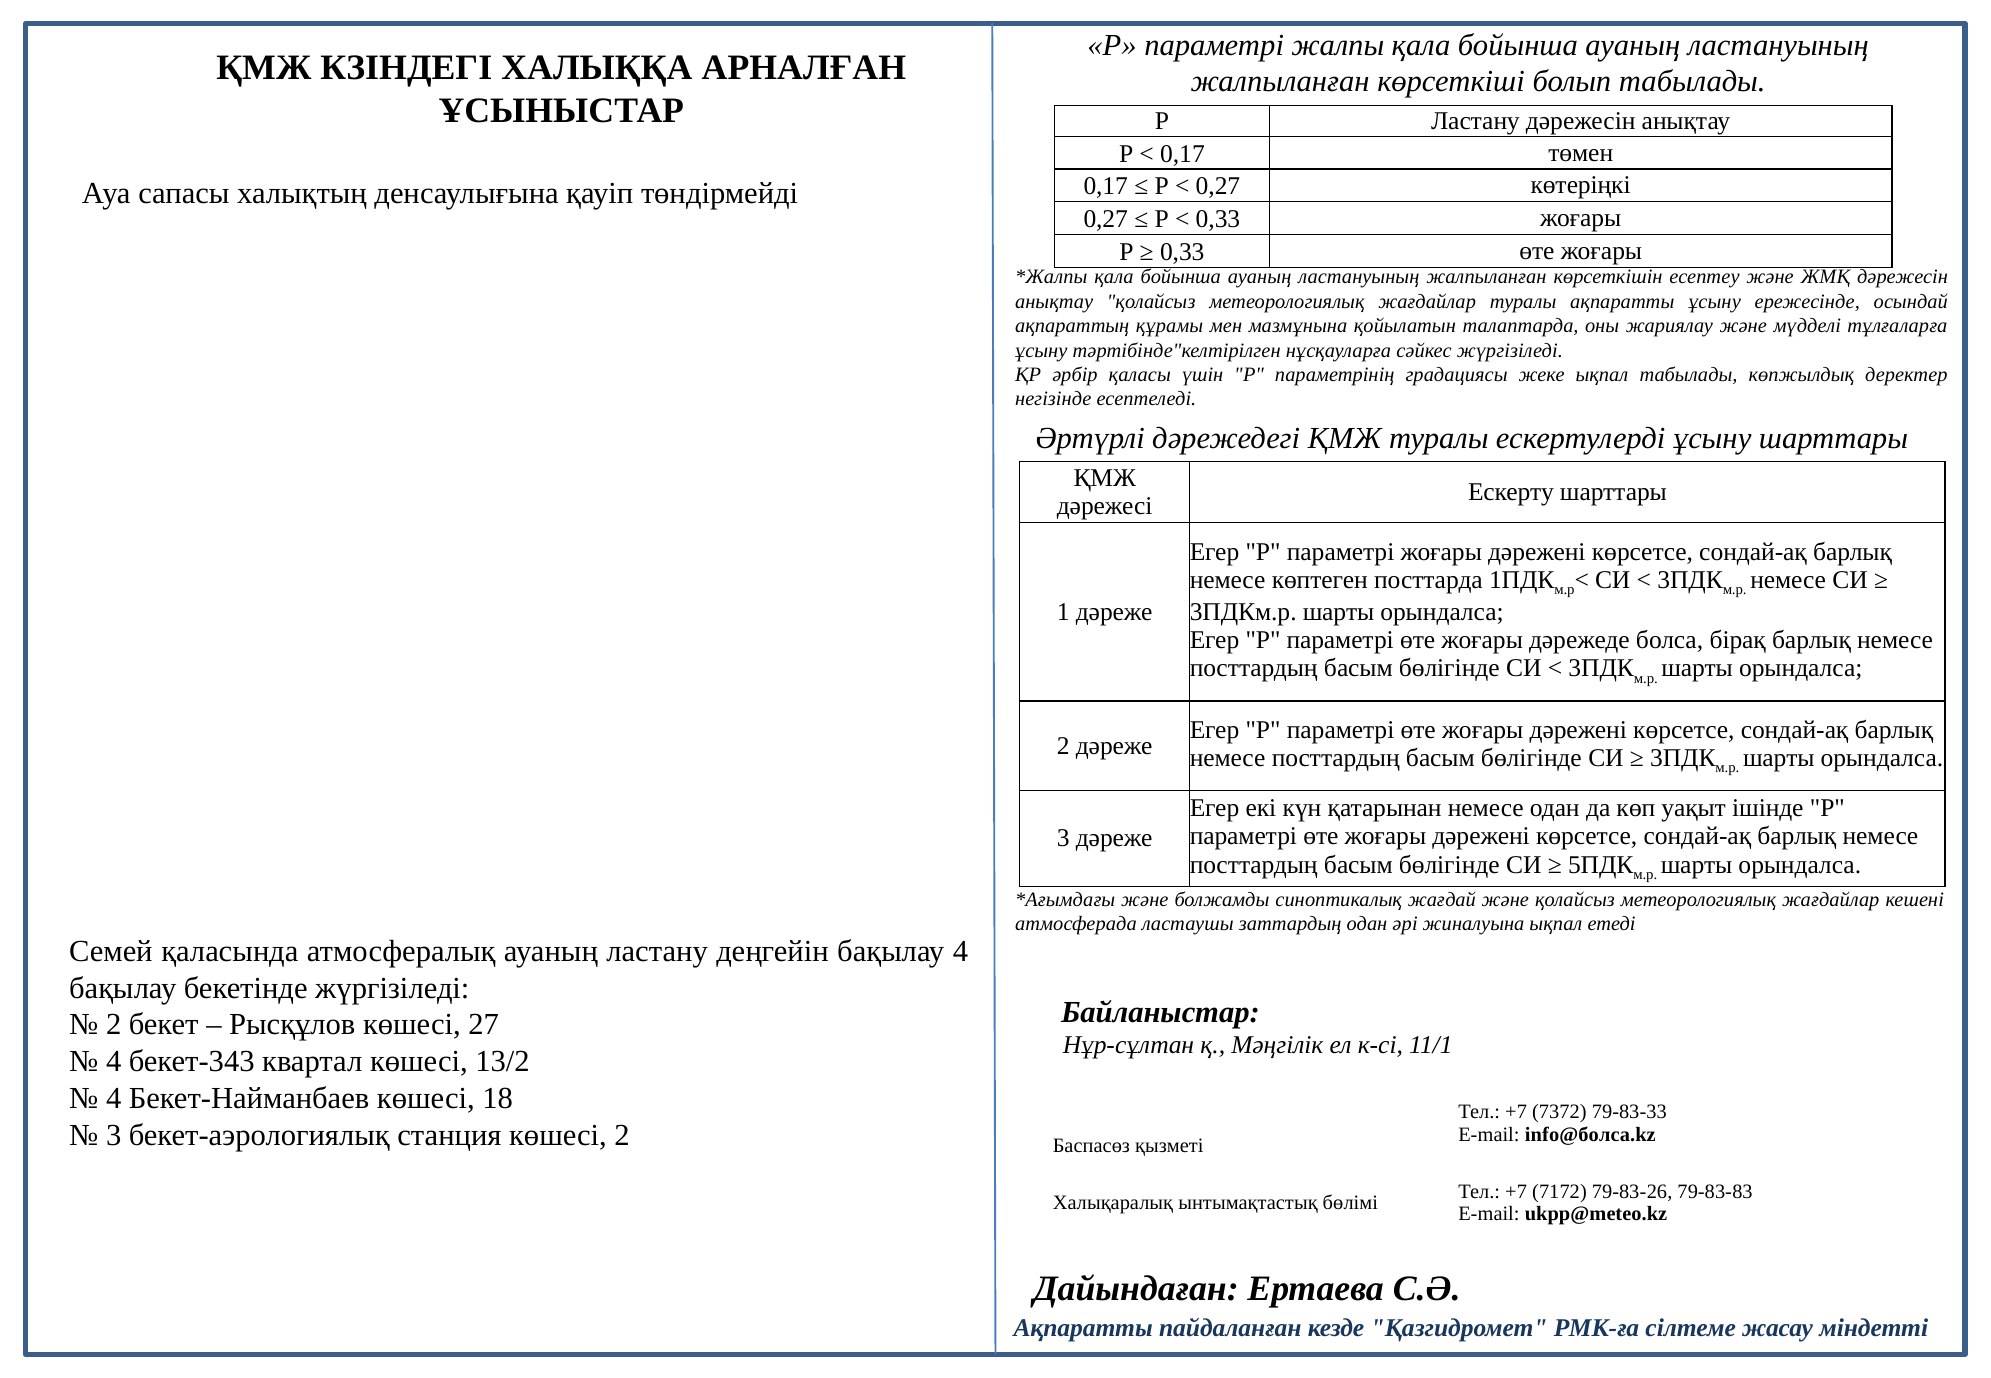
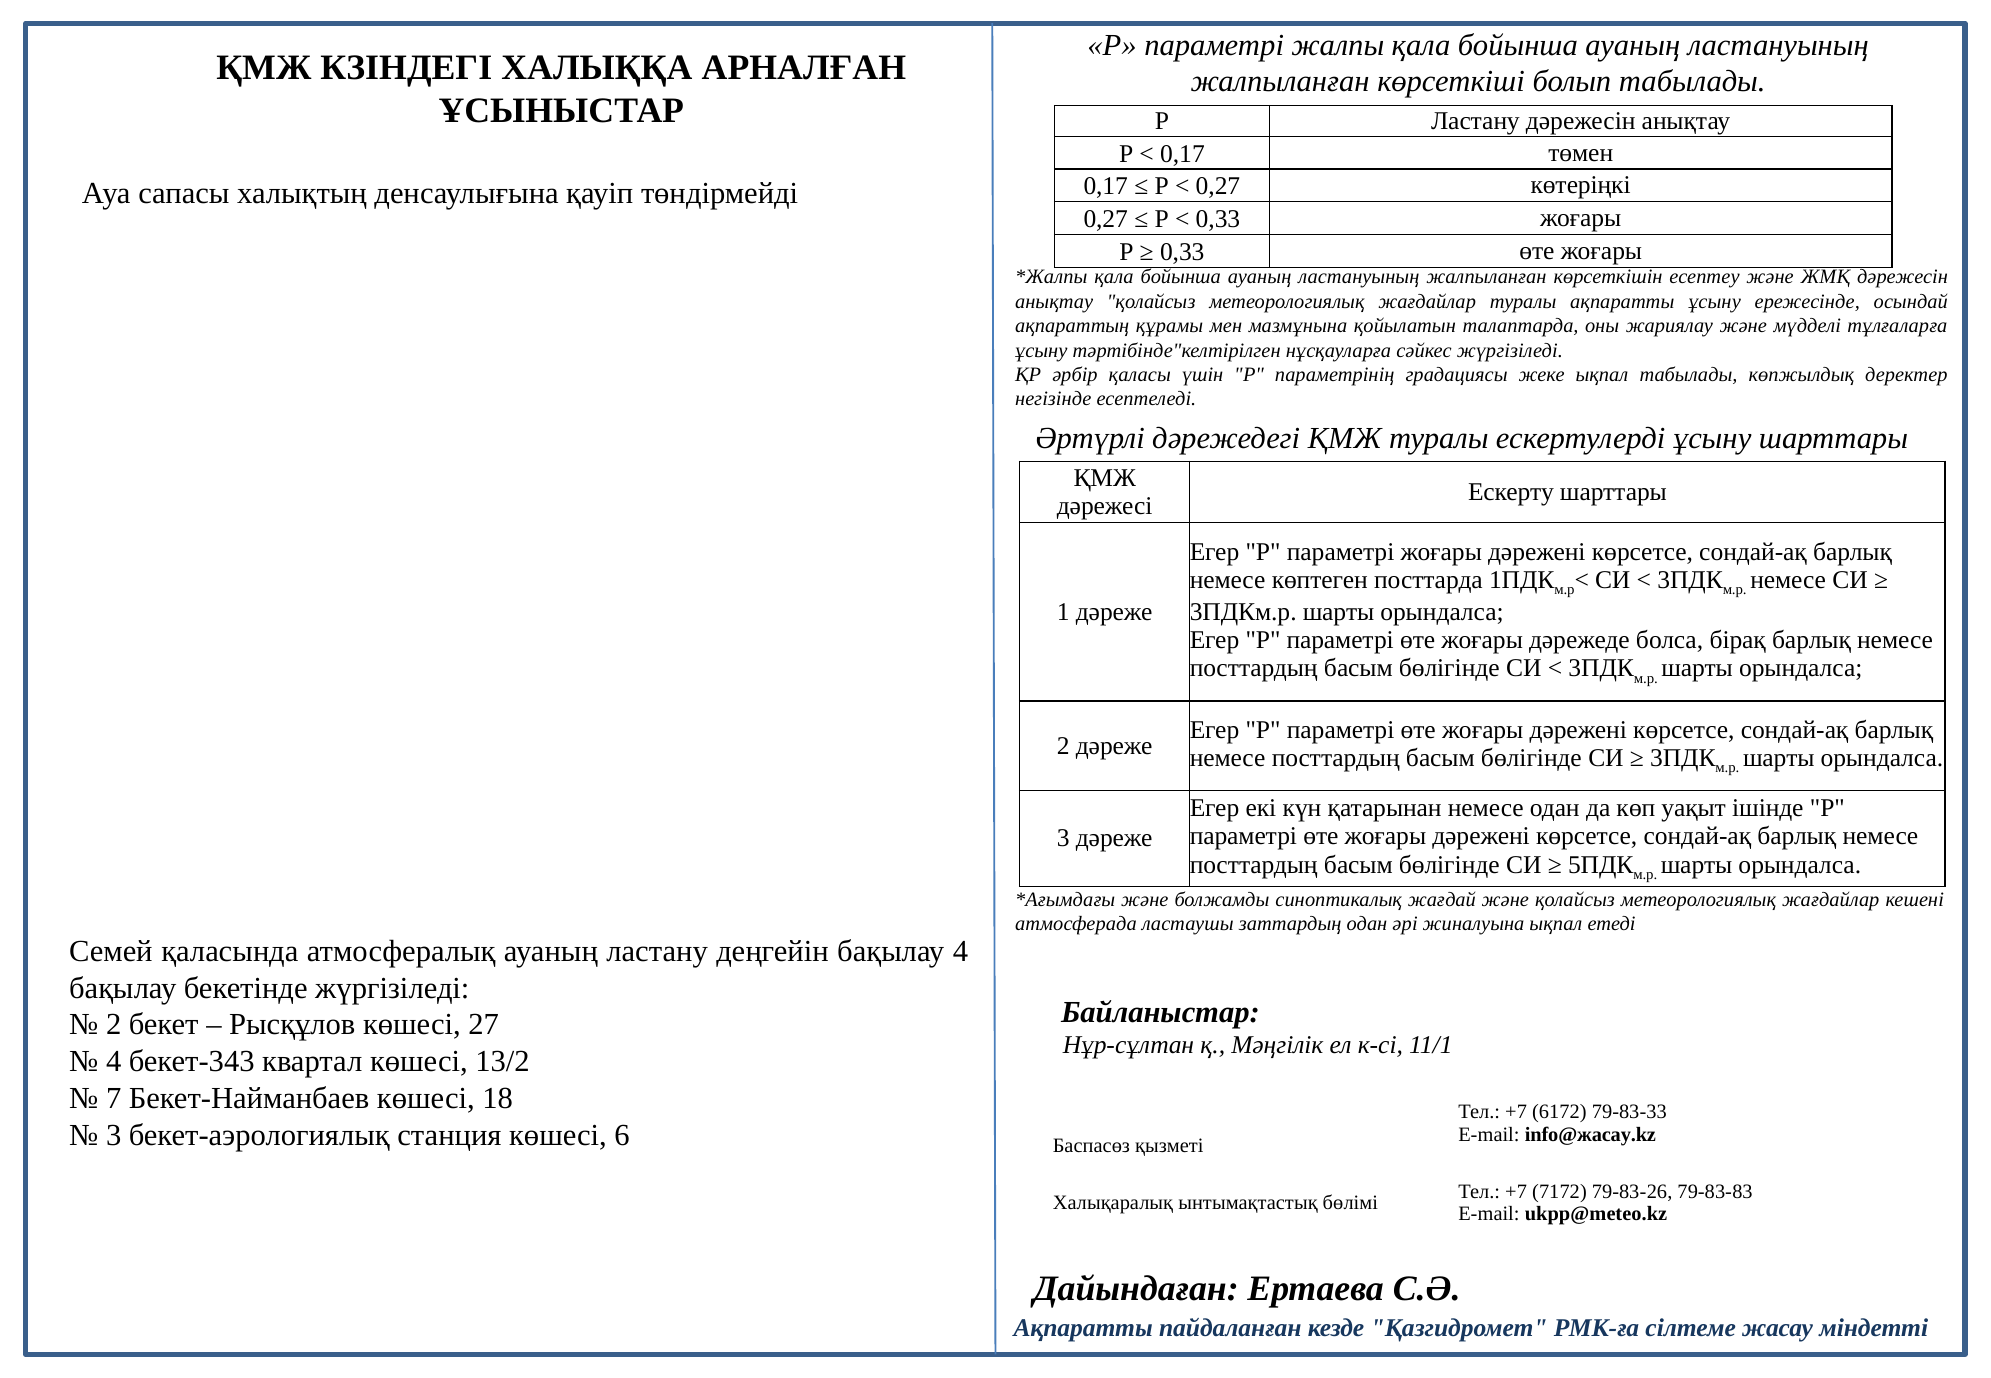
4: 4 -> 7 (114, 1099)
7372: 7372 -> 6172 (1559, 1112)
көшесі 2: 2 -> 6 (622, 1135)
info@болса.kz: info@болса.kz -> info@жасау.kz (1590, 1135)
